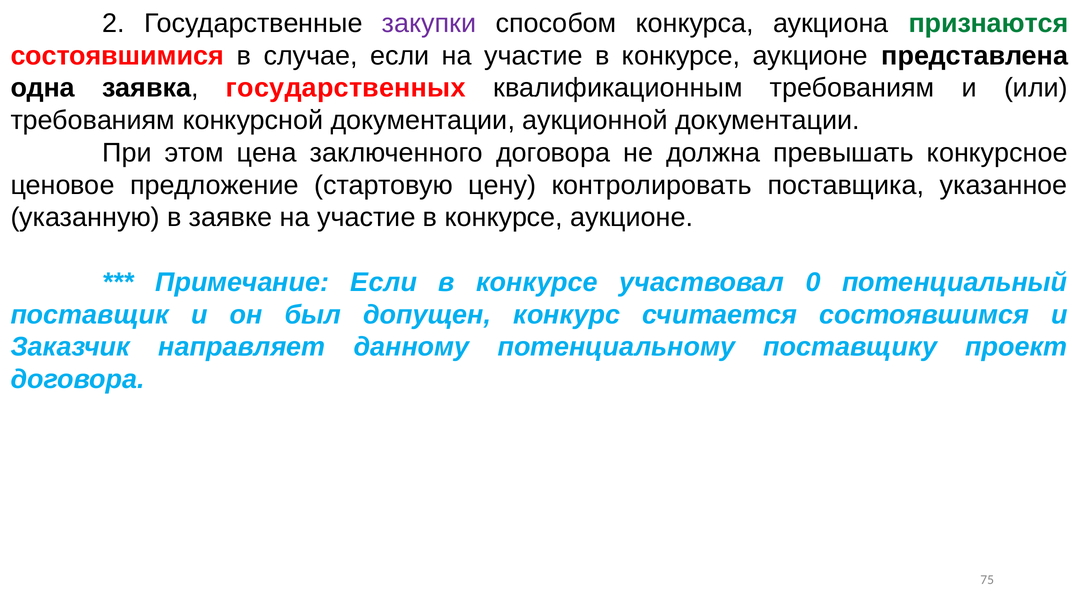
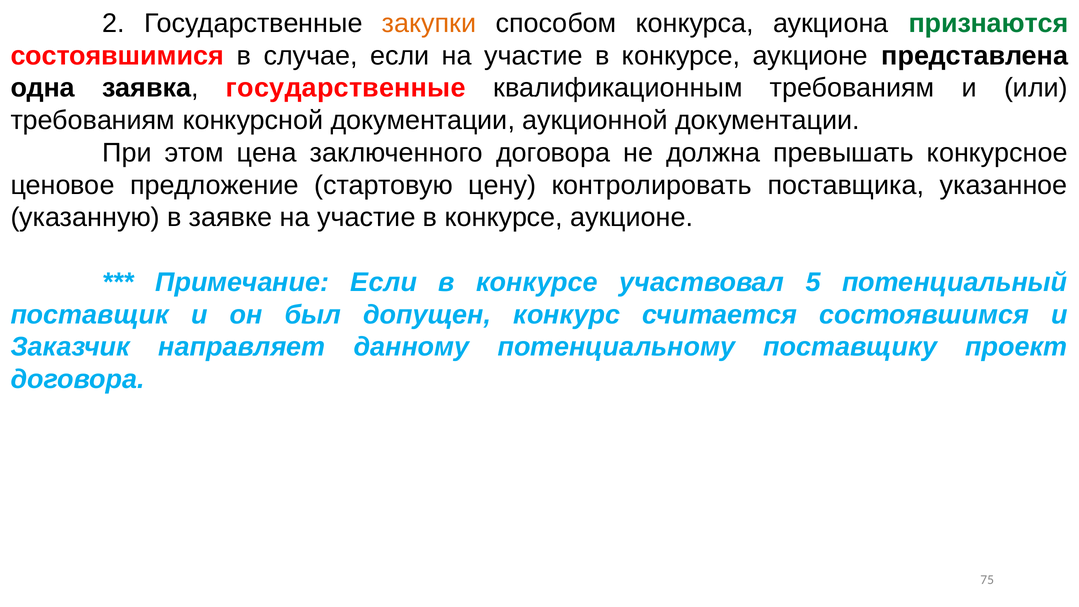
закупки colour: purple -> orange (429, 23)
заявка государственных: государственных -> государственные (346, 88)
0: 0 -> 5 (813, 282)
